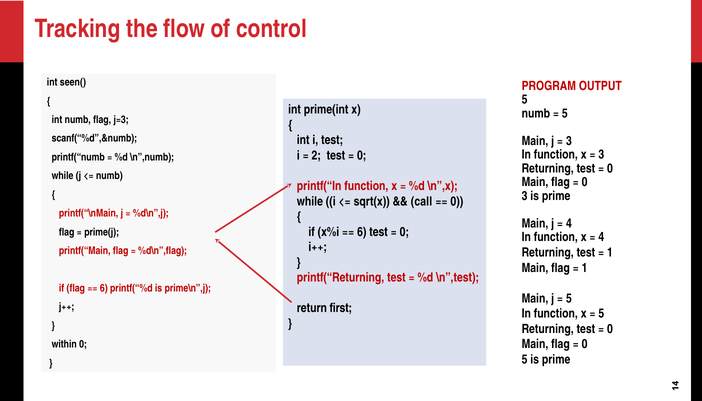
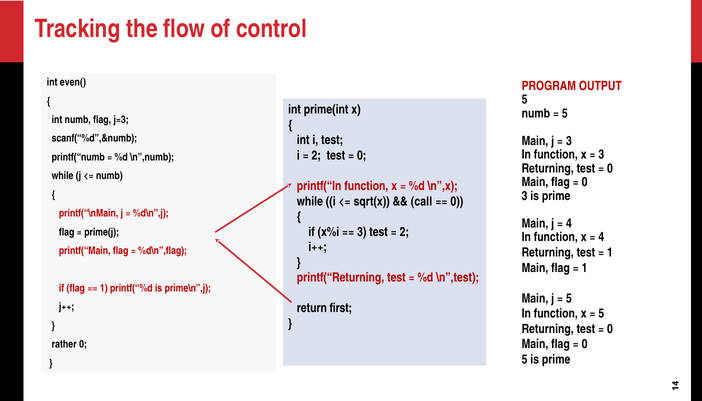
seen(: seen( -> even( (73, 82)
6: 6 -> 3 (362, 232)
0: 0 -> 2 (404, 232)
6: 6 -> 1 (104, 288)
within: within -> rather (64, 345)
